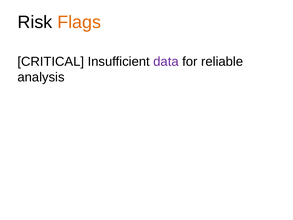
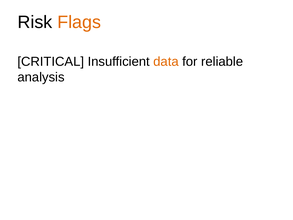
data colour: purple -> orange (166, 61)
